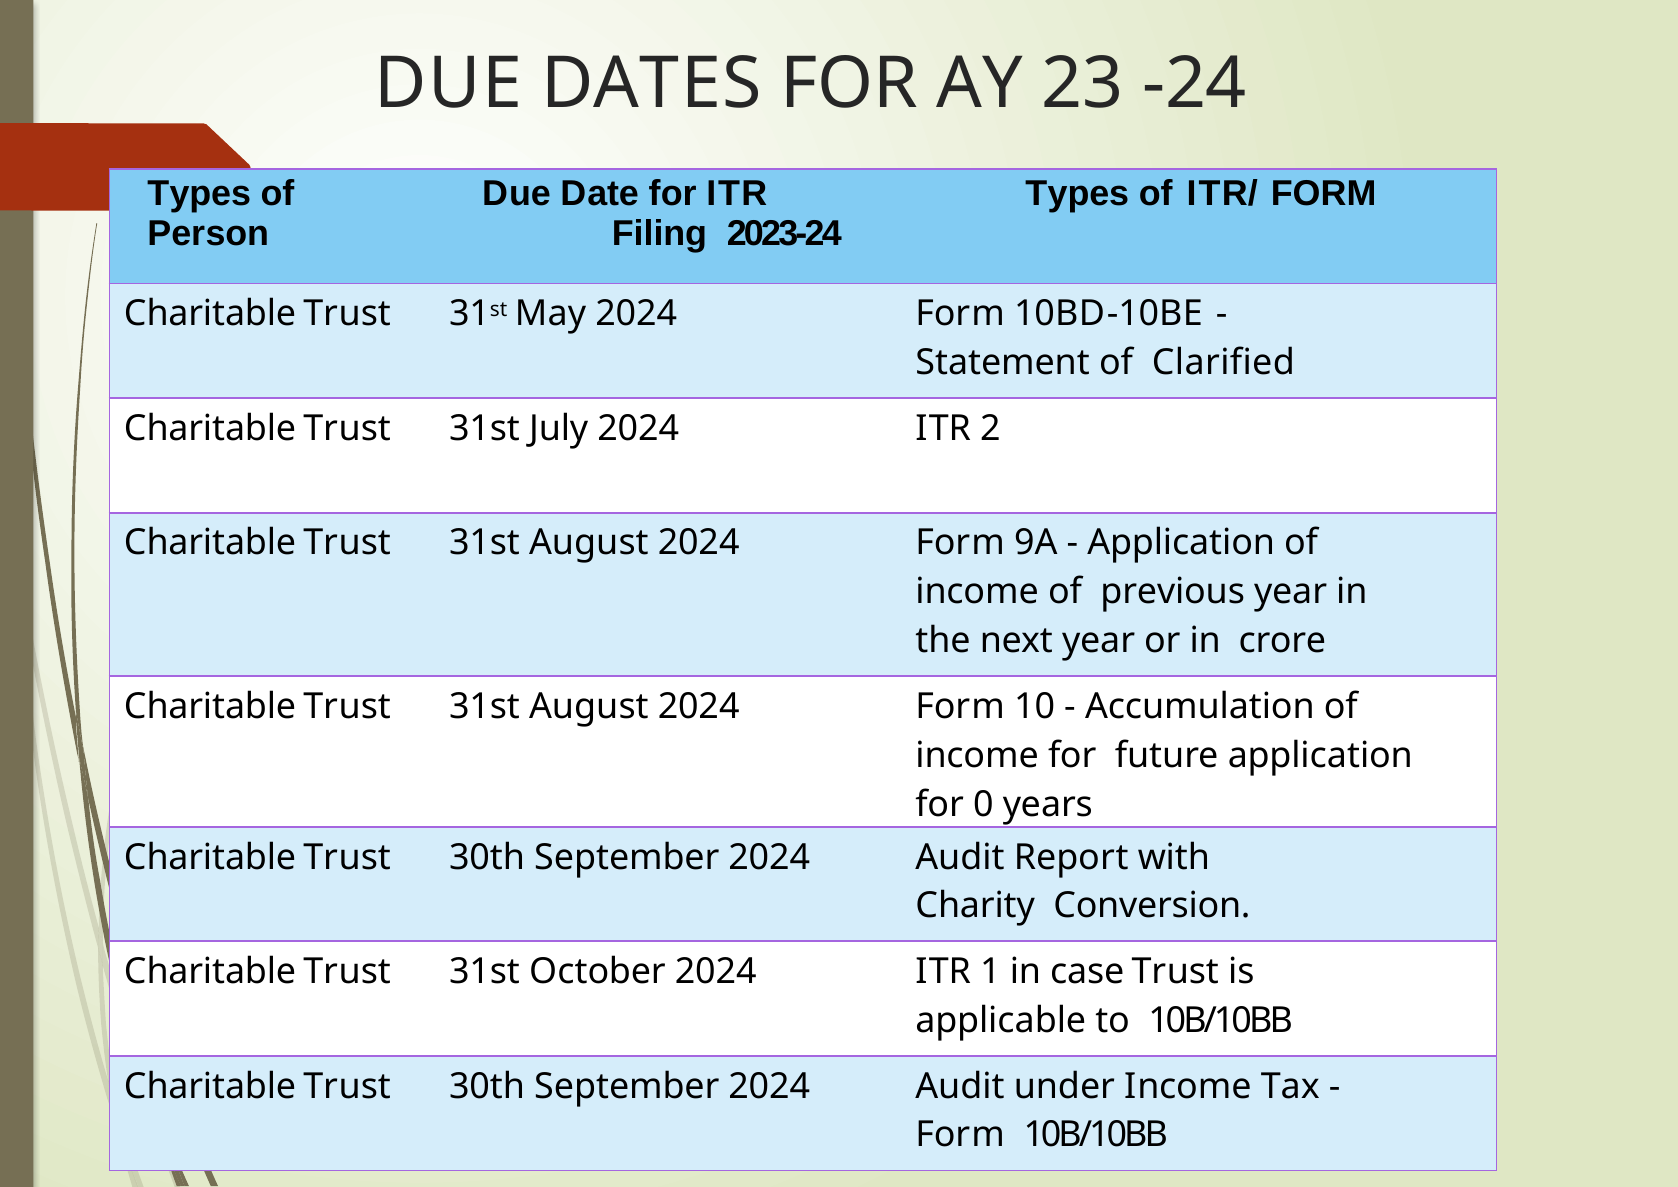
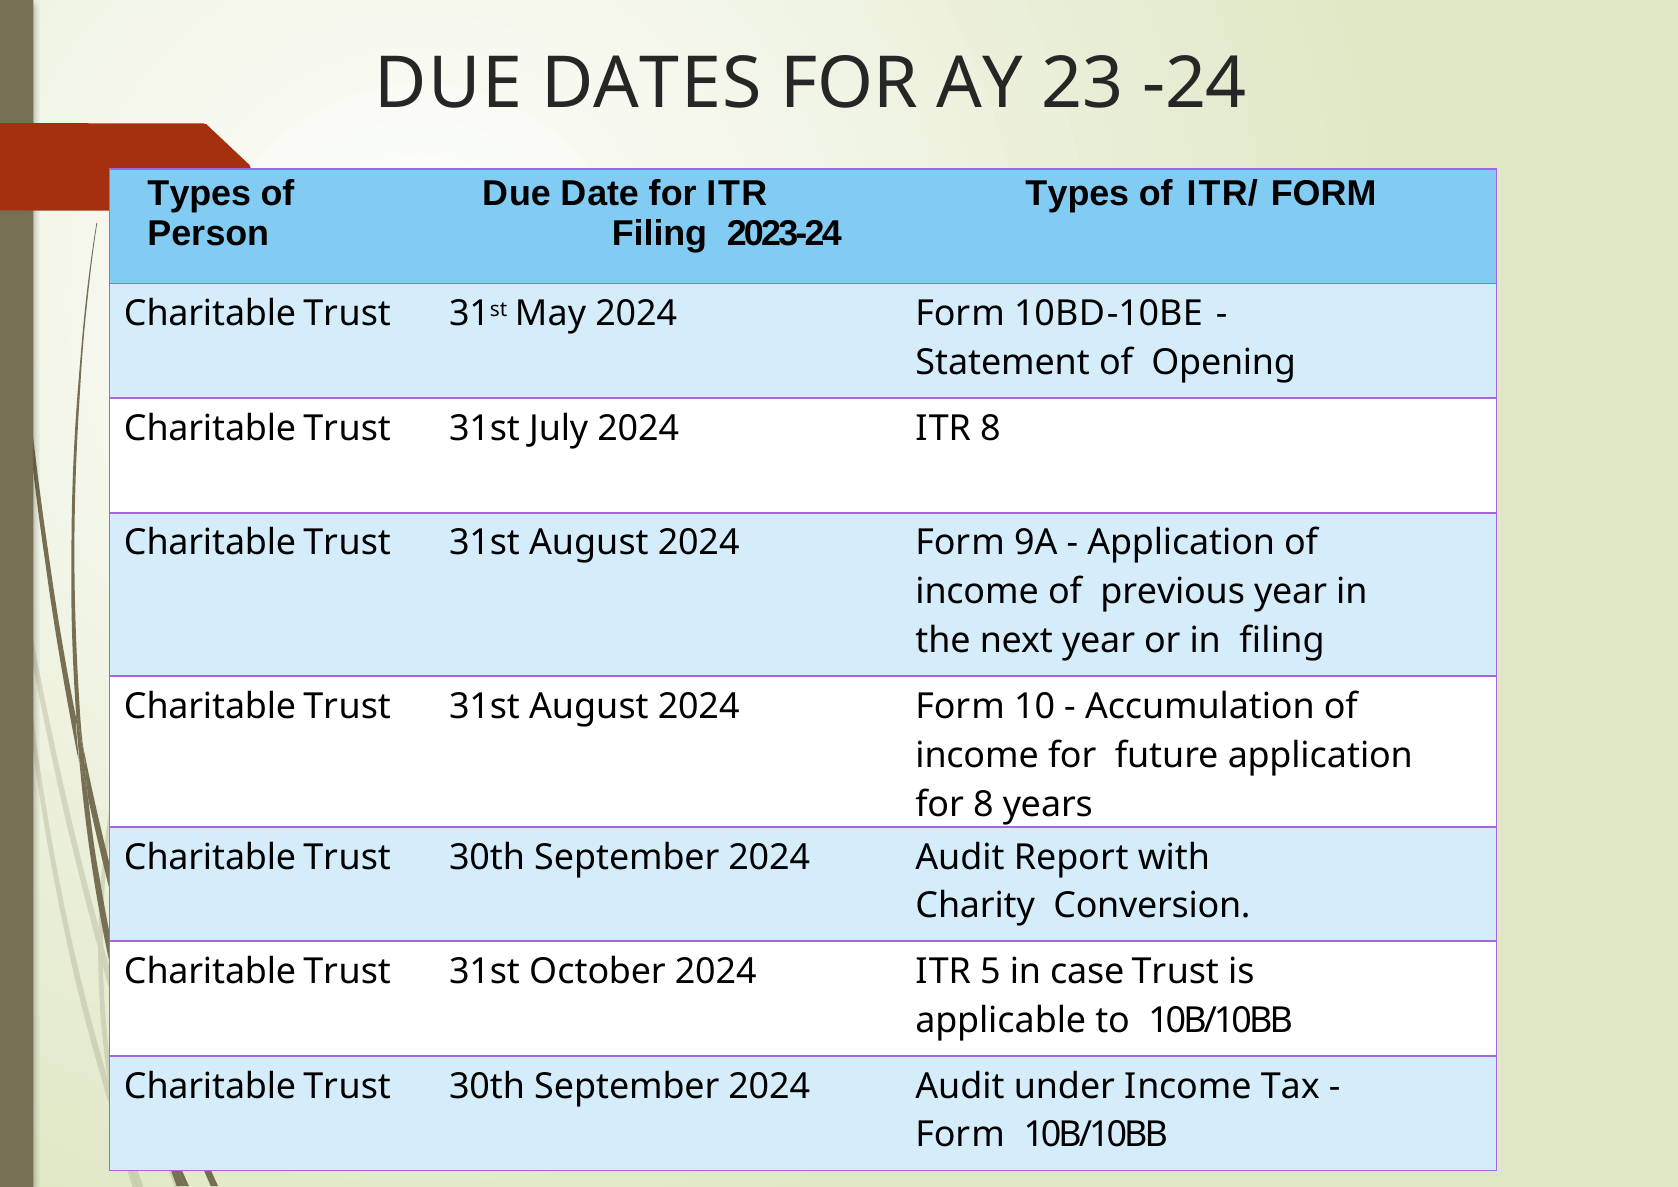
Clarified: Clarified -> Opening (1224, 363)
ITR 2: 2 -> 8 (990, 429)
in crore: crore -> filing (1282, 640)
for 0: 0 -> 8 (983, 804)
1: 1 -> 5 (990, 972)
